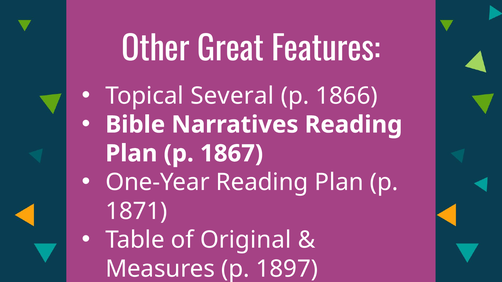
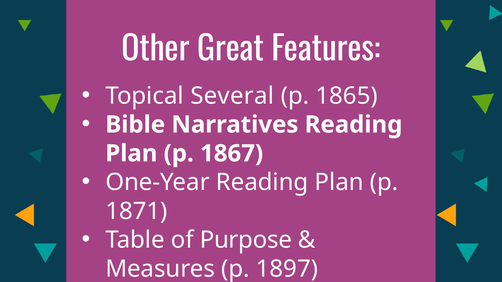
1866: 1866 -> 1865 (347, 96)
Original: Original -> Purpose (246, 240)
